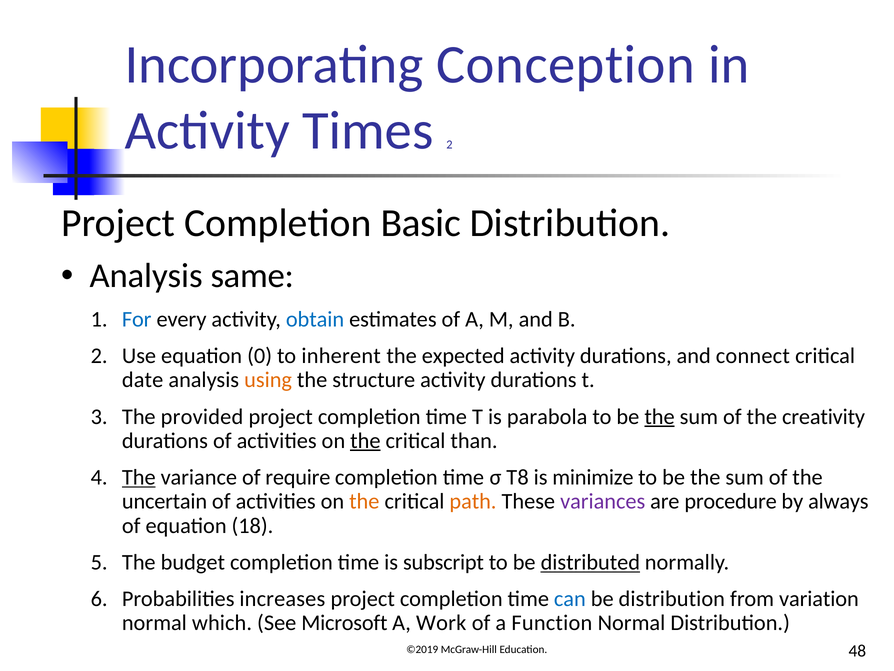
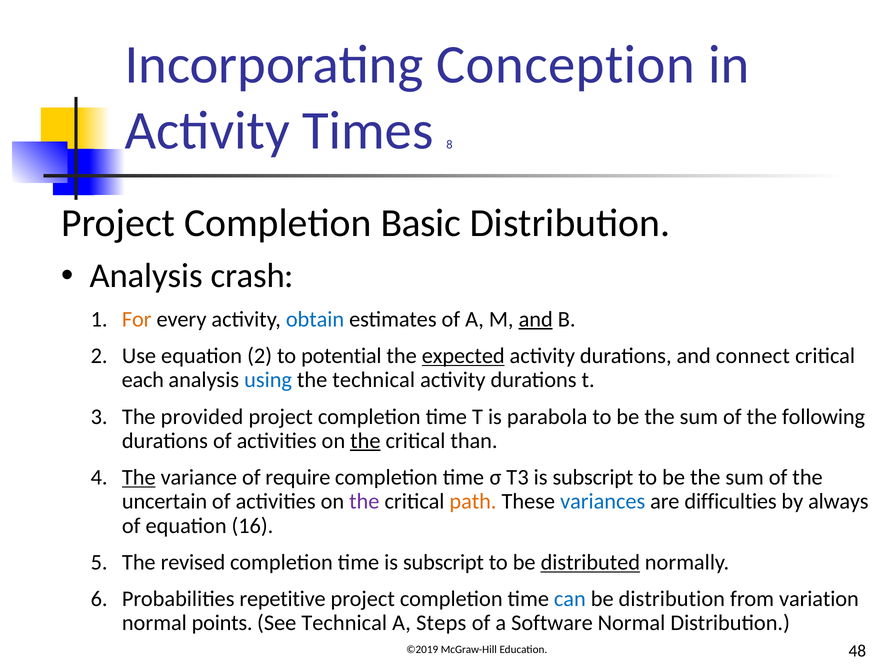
Times 2: 2 -> 8 (449, 144)
same: same -> crash (252, 276)
For colour: blue -> orange (137, 319)
and underline: none -> present (536, 319)
equation 0: 0 -> 2 (260, 356)
inherent: inherent -> potential (341, 356)
expected underline: none -> present (463, 356)
date: date -> each (143, 380)
using colour: orange -> blue (268, 380)
the structure: structure -> technical (374, 380)
the underline: present -> none (660, 416)
creativity: creativity -> following (824, 416)
σ T 8: 8 -> 3 (523, 477)
minimize: minimize -> subscript (593, 477)
the colour: orange -> purple (364, 501)
variances colour: purple -> blue (603, 501)
procedure: procedure -> difficulties (731, 501)
18: 18 -> 16 (252, 525)
budget: budget -> revised (193, 562)
increases: increases -> repetitive (283, 598)
which: which -> points (222, 623)
See Microsoft: Microsoft -> Technical (344, 623)
Work: Work -> Steps (441, 623)
Function: Function -> Software (552, 623)
